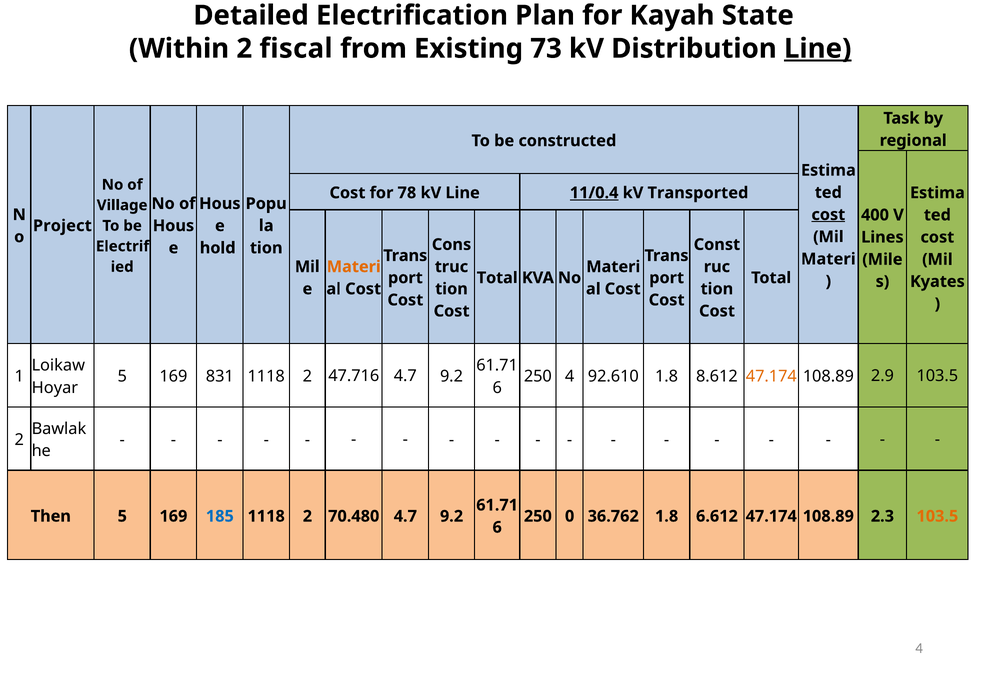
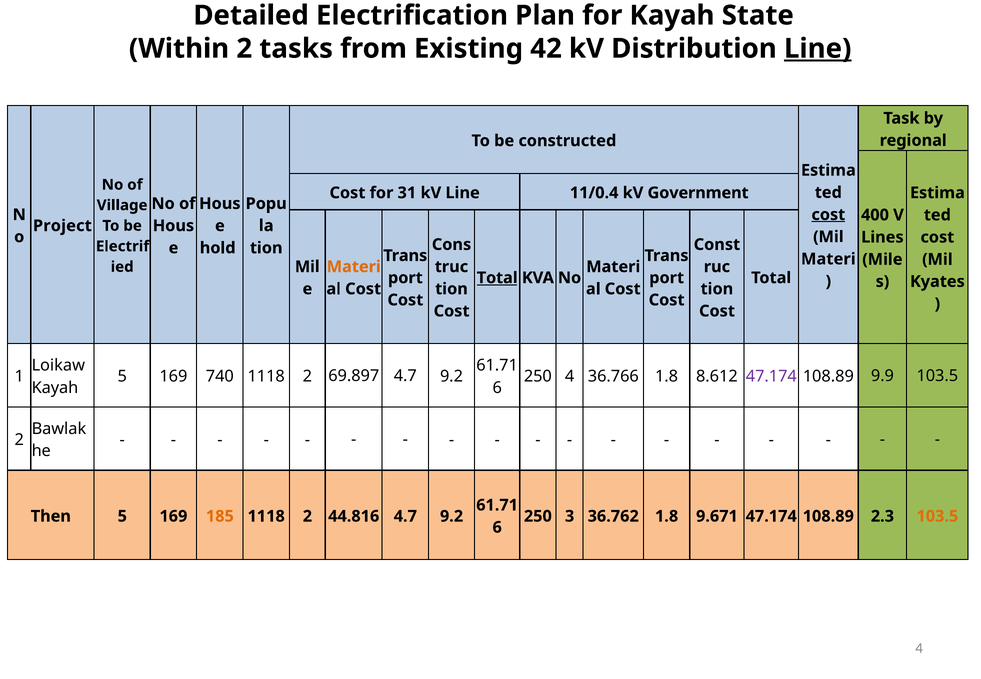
fiscal: fiscal -> tasks (296, 49)
73: 73 -> 42 (546, 49)
78: 78 -> 31 (407, 193)
11/0.4 underline: present -> none (594, 193)
Transported: Transported -> Government (698, 193)
Total underline: none -> present (497, 278)
831: 831 -> 740 (220, 377)
47.716: 47.716 -> 69.897 (354, 376)
92.610: 92.610 -> 36.766 (613, 377)
47.174 colour: orange -> purple (771, 377)
2.9: 2.9 -> 9.9 (882, 376)
Hoyar: Hoyar -> Kayah (55, 388)
185 colour: blue -> orange (220, 516)
70.480: 70.480 -> 44.816 (354, 516)
0: 0 -> 3 (570, 516)
6.612: 6.612 -> 9.671 (717, 516)
